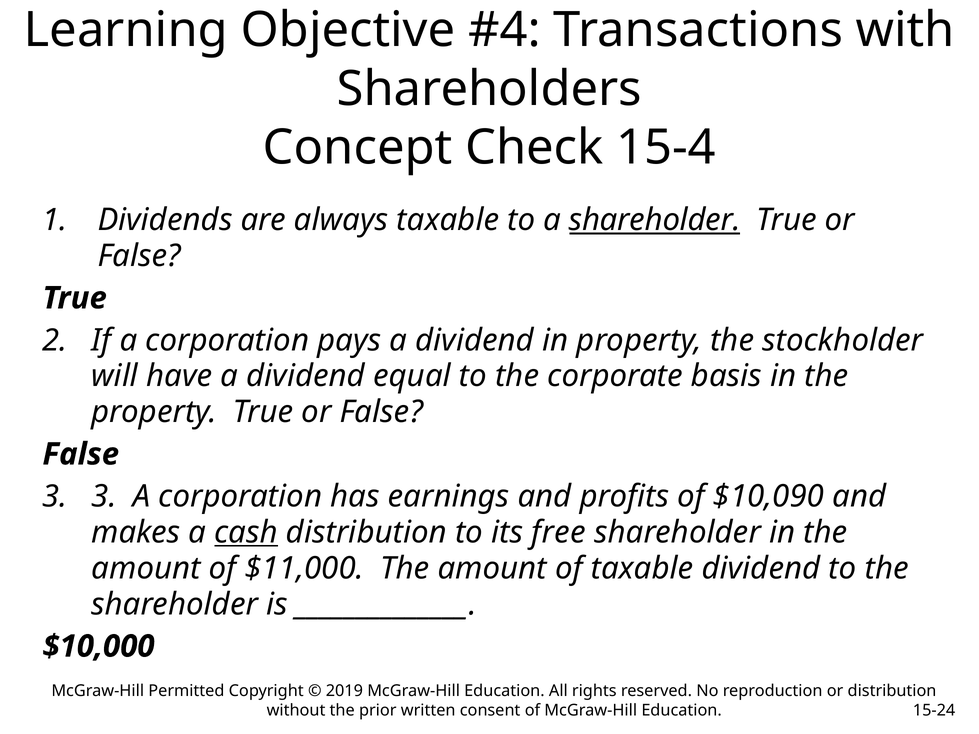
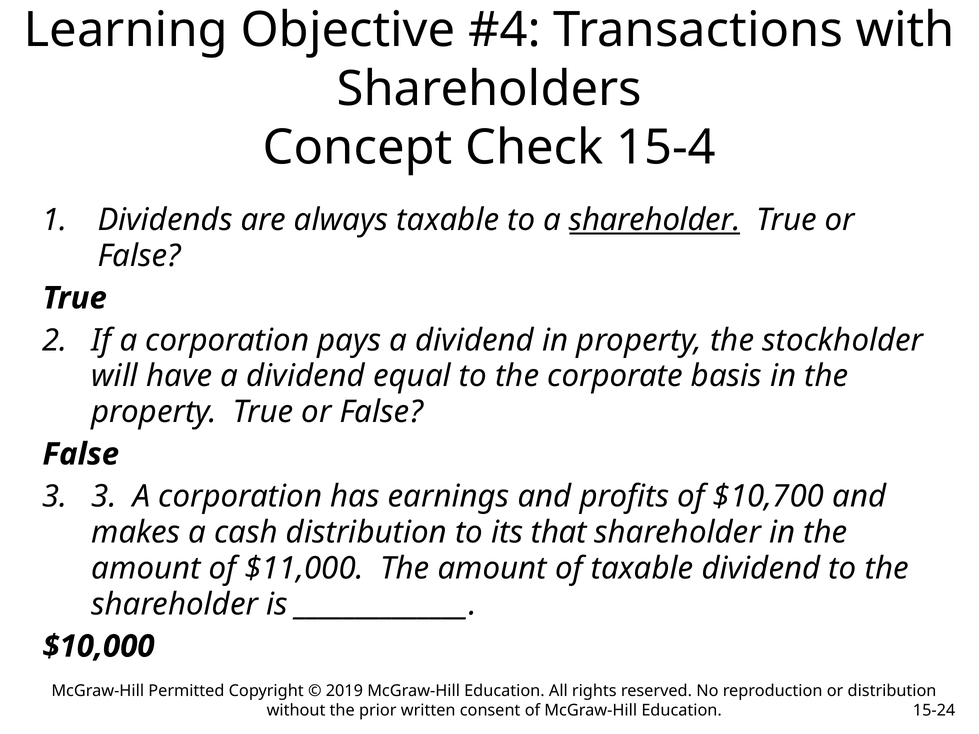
$10,090: $10,090 -> $10,700 (768, 496)
cash underline: present -> none (246, 532)
free: free -> that (559, 532)
